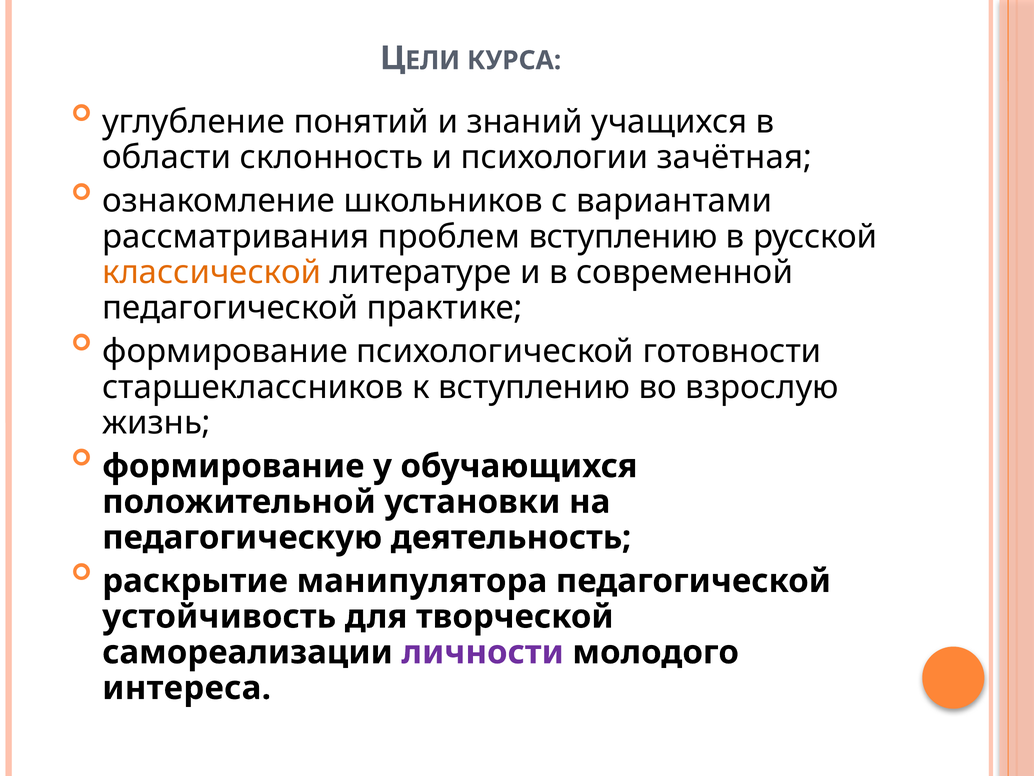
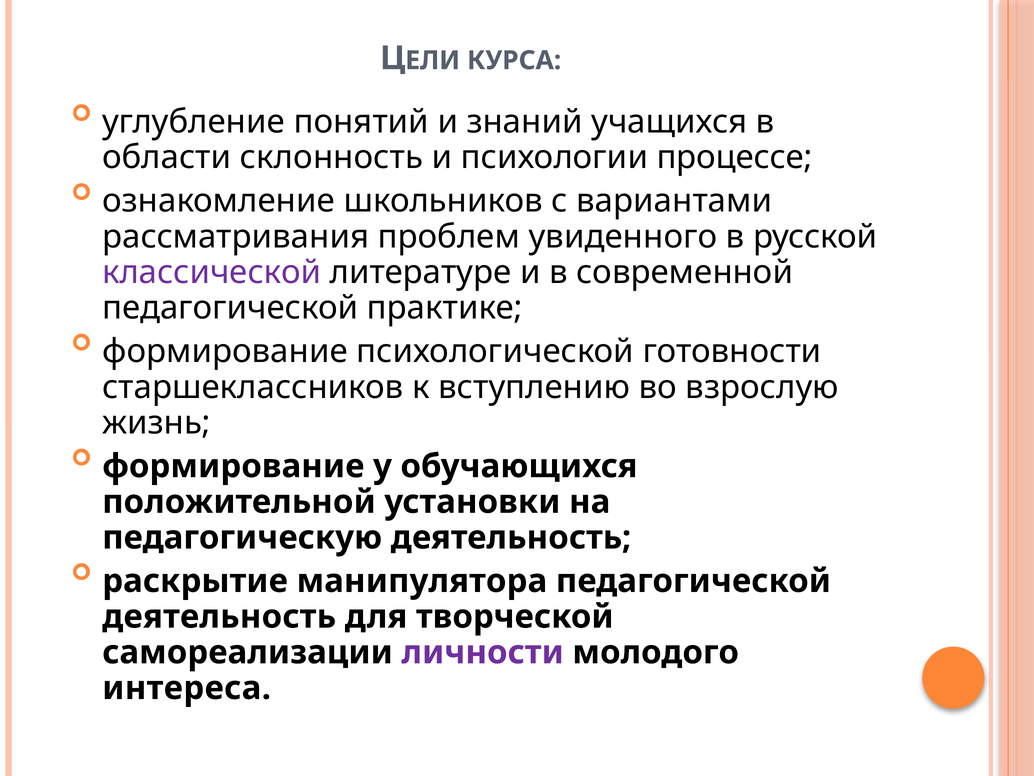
зачётная: зачётная -> процессе (735, 157)
проблем вступлению: вступлению -> увиденного (623, 237)
классической colour: orange -> purple (212, 272)
устойчивость: устойчивость -> деятельность (219, 616)
